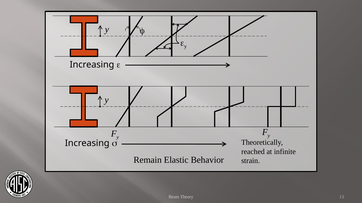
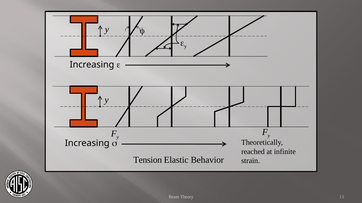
Remain: Remain -> Tension (148, 160)
